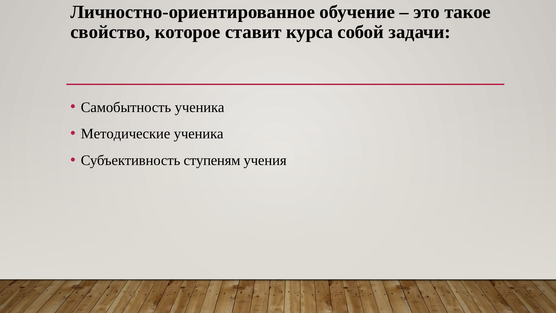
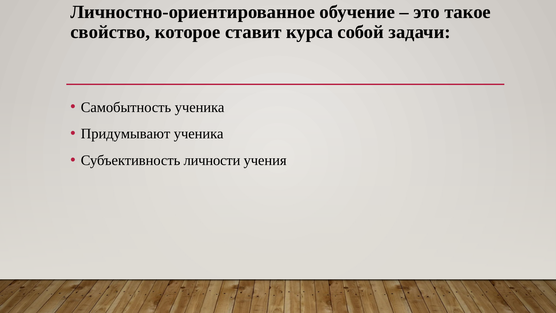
Методические: Методические -> Придумывают (126, 134)
ступеням: ступеням -> личности (212, 160)
